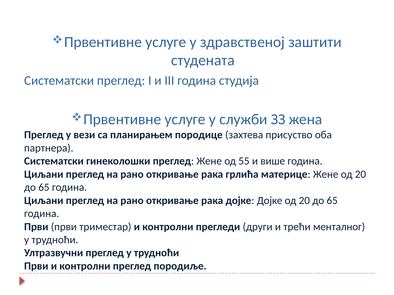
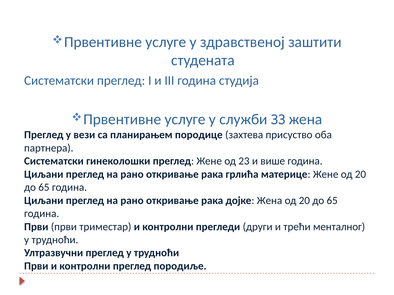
55: 55 -> 23 (244, 161)
дојке Дојке: Дојке -> Жена (270, 201)
